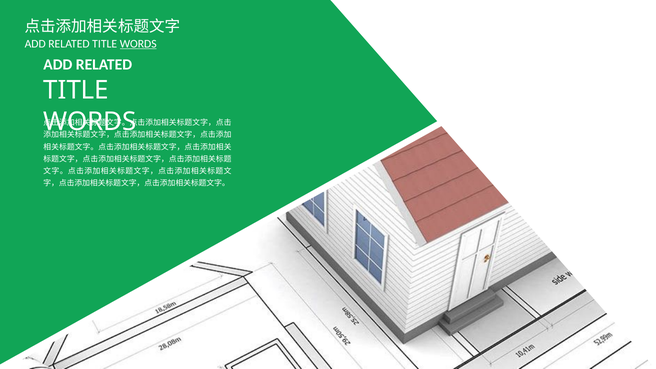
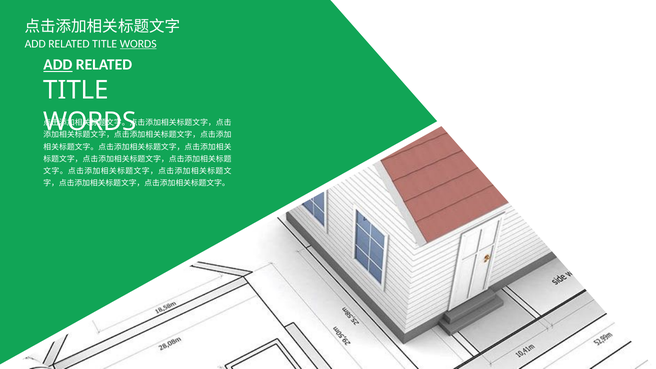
ADD underline: none -> present (58, 65)
